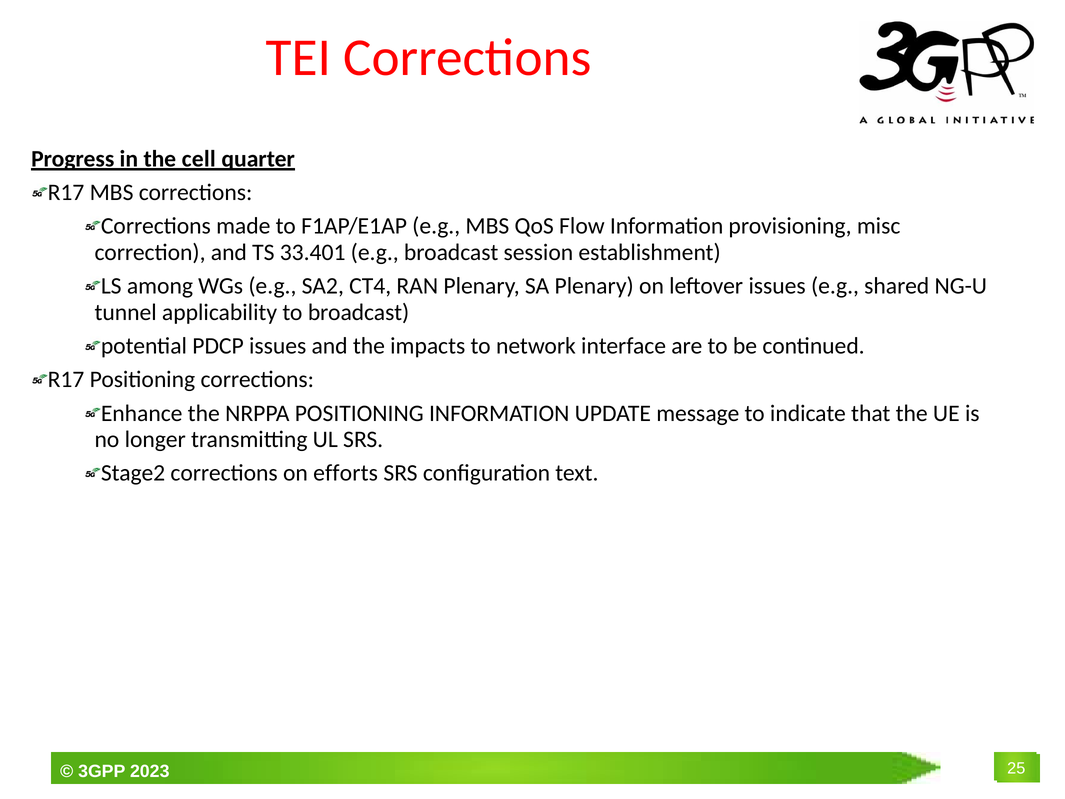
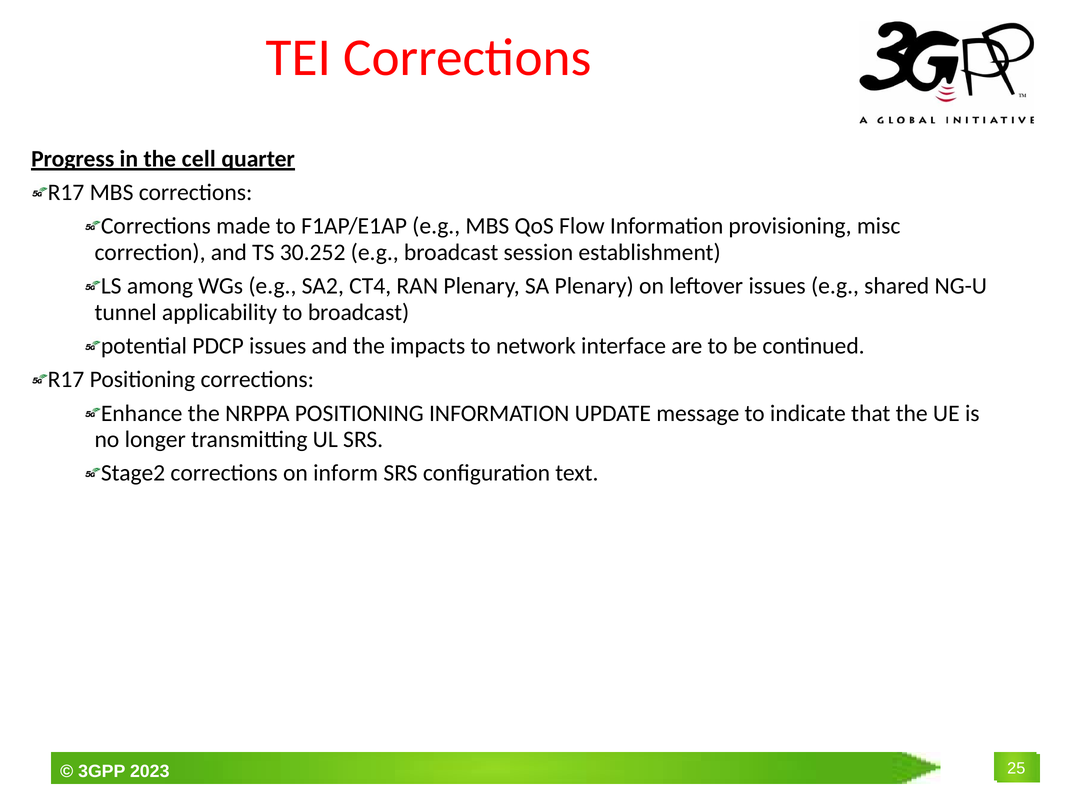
33.401: 33.401 -> 30.252 (313, 252)
efforts: efforts -> inform (346, 473)
